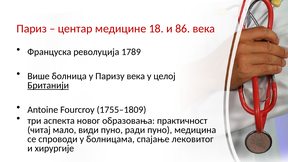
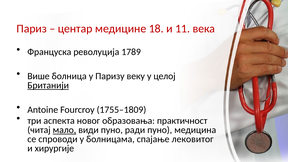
86: 86 -> 11 (183, 29)
Паризу века: века -> веку (136, 76)
мало underline: none -> present (64, 130)
